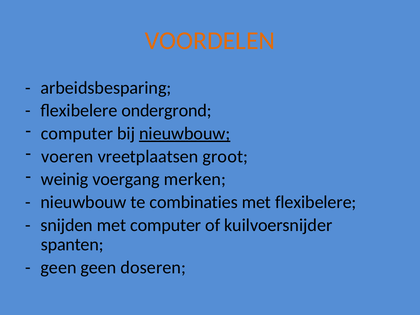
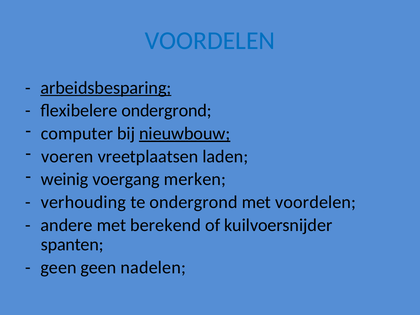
VOORDELEN colour: orange -> blue (210, 41)
arbeidsbesparing underline: none -> present (106, 88)
groot: groot -> laden (225, 156)
nieuwbouw: nieuwbouw -> verhouding (83, 202)
te combinaties: combinaties -> ondergrond (194, 202)
met flexibelere: flexibelere -> voordelen (316, 202)
snijden: snijden -> andere (67, 225)
met computer: computer -> berekend (166, 225)
doseren: doseren -> nadelen (153, 268)
